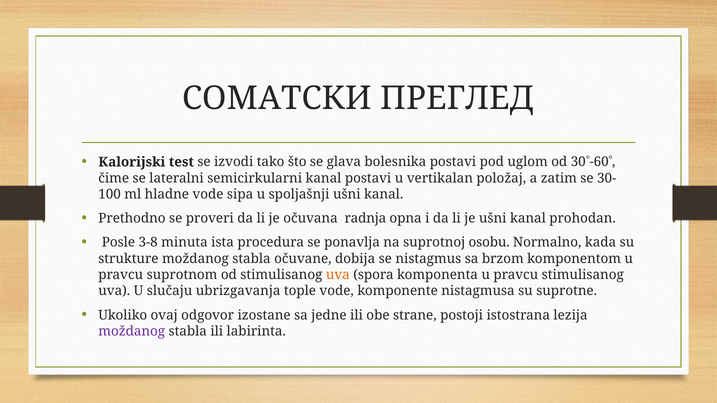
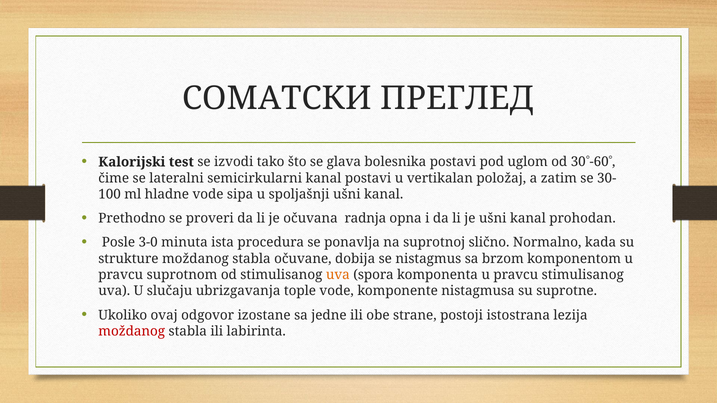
3-8: 3-8 -> 3-0 (148, 243)
osobu: osobu -> slično (489, 243)
moždanog colour: purple -> red (132, 331)
